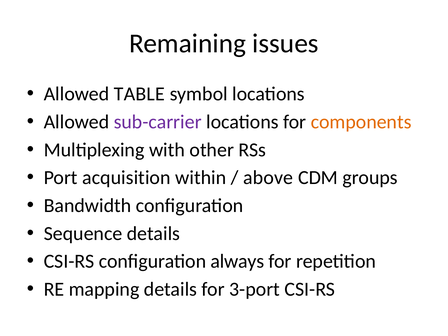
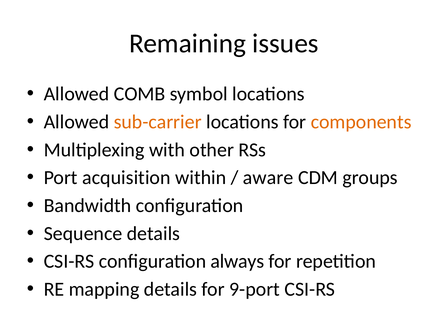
TABLE: TABLE -> COMB (140, 94)
sub-carrier colour: purple -> orange (158, 122)
above: above -> aware (268, 178)
3-port: 3-port -> 9-port (255, 289)
